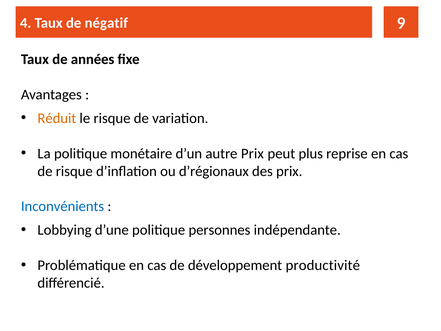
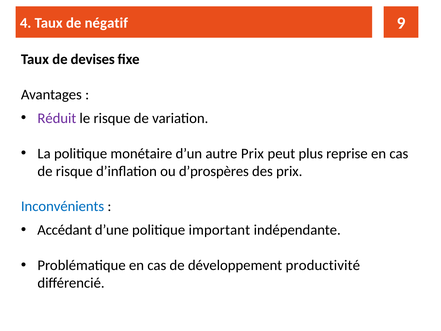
années: années -> devises (93, 59)
Réduit colour: orange -> purple (57, 118)
d’régionaux: d’régionaux -> d’prospères (214, 171)
Lobbying: Lobbying -> Accédant (65, 230)
personnes: personnes -> important (219, 230)
